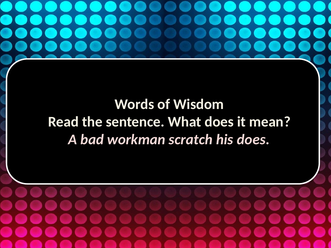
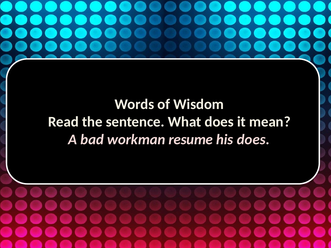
scratch: scratch -> resume (191, 140)
